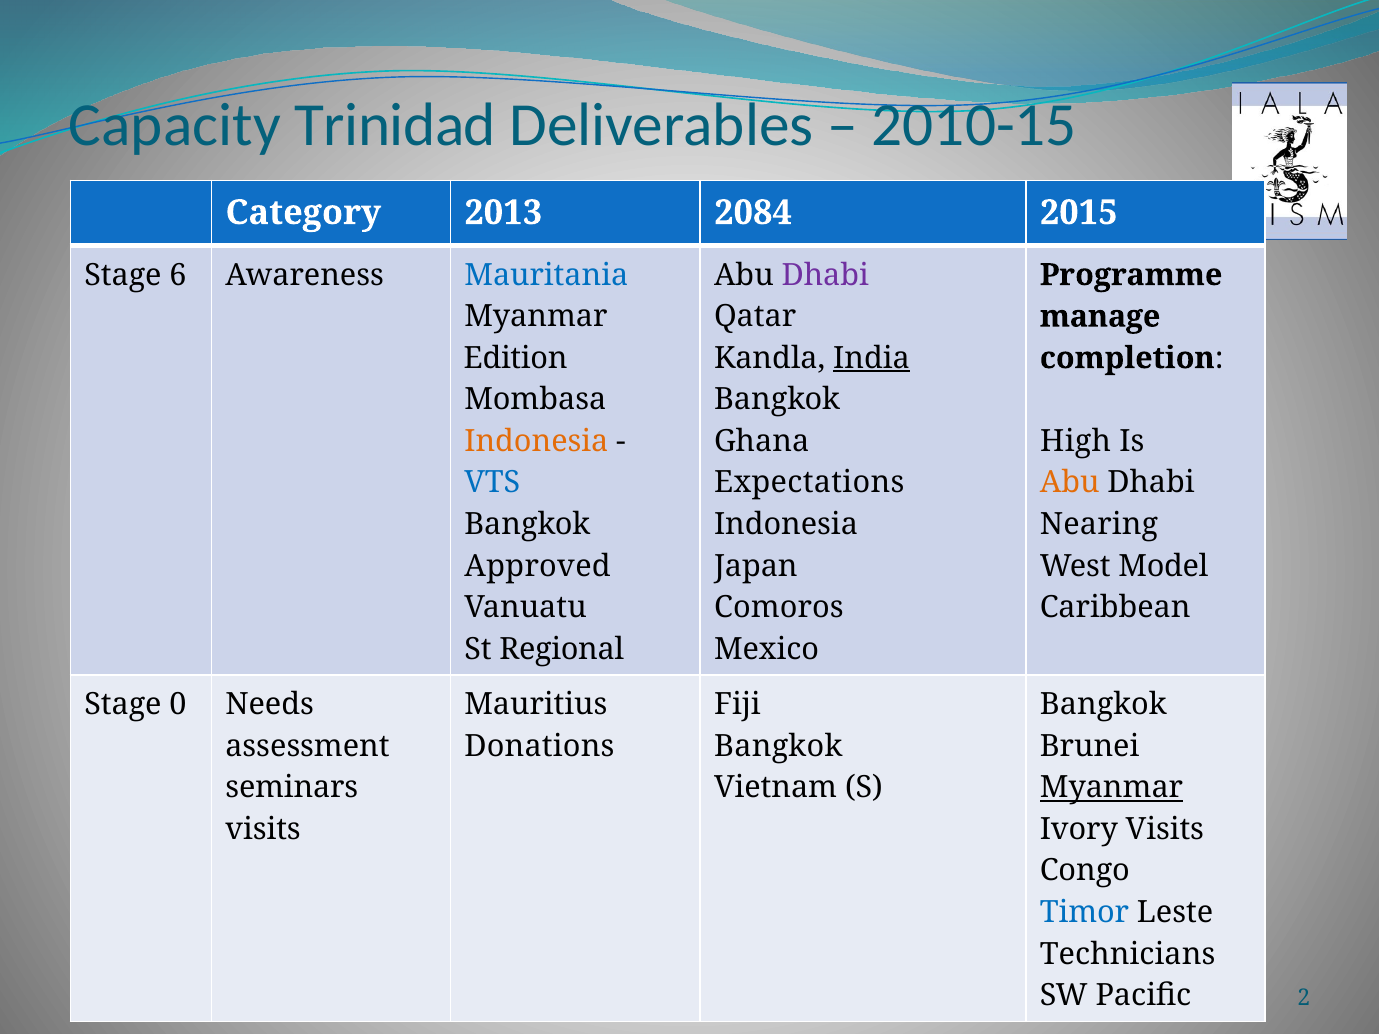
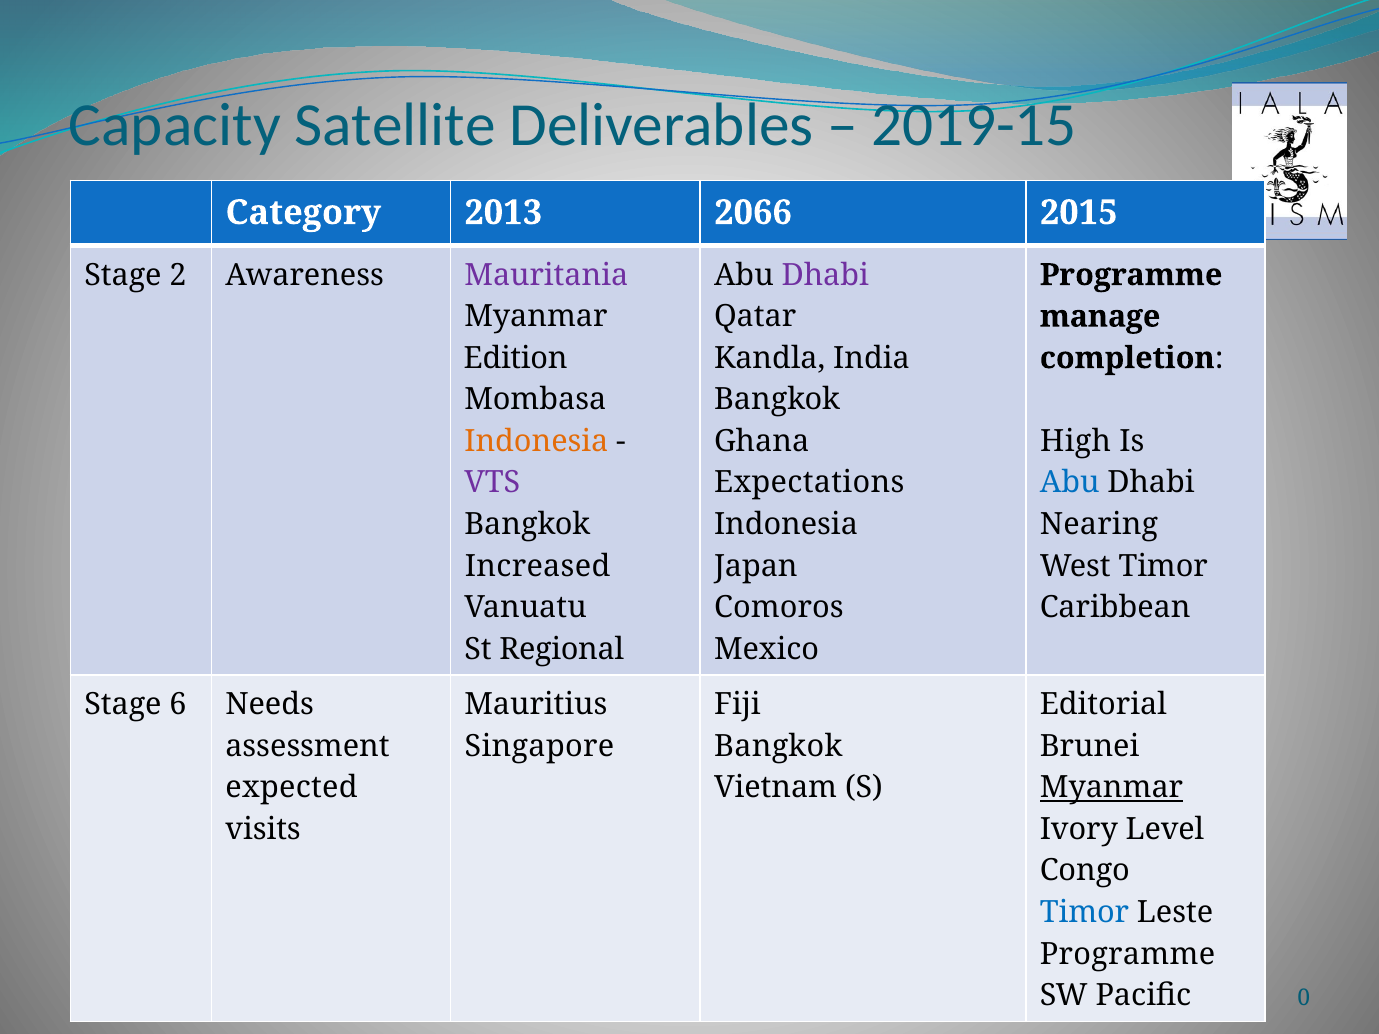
Trinidad: Trinidad -> Satellite (395, 125)
2010-15: 2010-15 -> 2019-15 (974, 125)
2084: 2084 -> 2066 (753, 213)
6: 6 -> 2 (178, 275)
Mauritania colour: blue -> purple (546, 275)
India underline: present -> none (872, 358)
VTS colour: blue -> purple (492, 483)
Abu colour: orange -> blue (1070, 483)
Approved: Approved -> Increased (538, 566)
West Model: Model -> Timor (1163, 566)
0: 0 -> 6 (178, 705)
Bangkok: Bangkok -> Editorial (1103, 705)
Donations: Donations -> Singapore (539, 746)
seminars: seminars -> expected (292, 788)
Ivory Visits: Visits -> Level (1165, 830)
Technicians: Technicians -> Programme (1128, 954)
2: 2 -> 0 (1304, 998)
